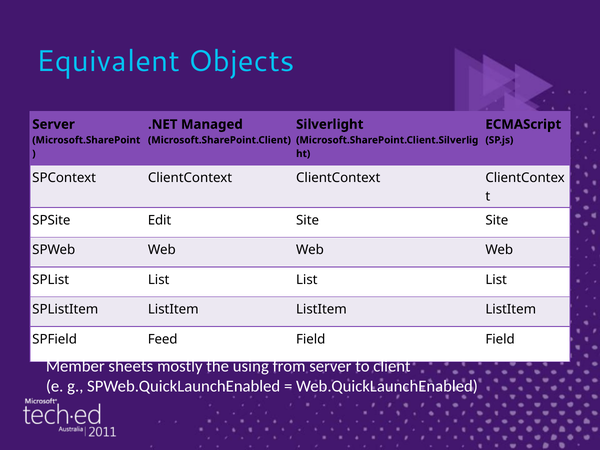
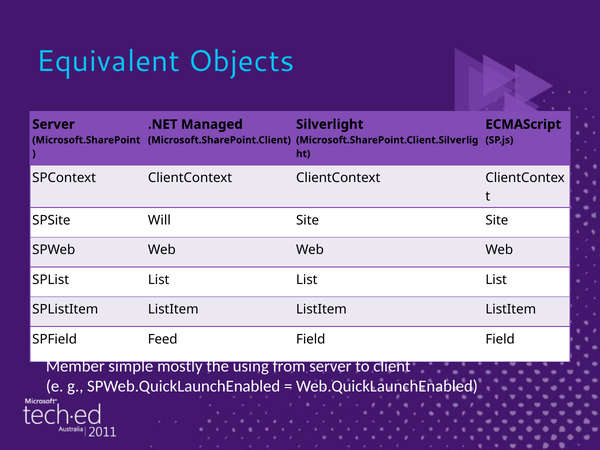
Edit: Edit -> Will (159, 220)
sheets: sheets -> simple (131, 366)
